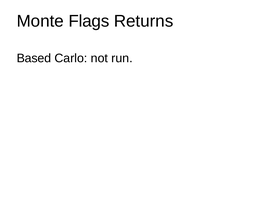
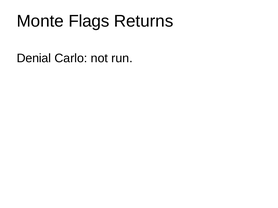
Based: Based -> Denial (34, 58)
